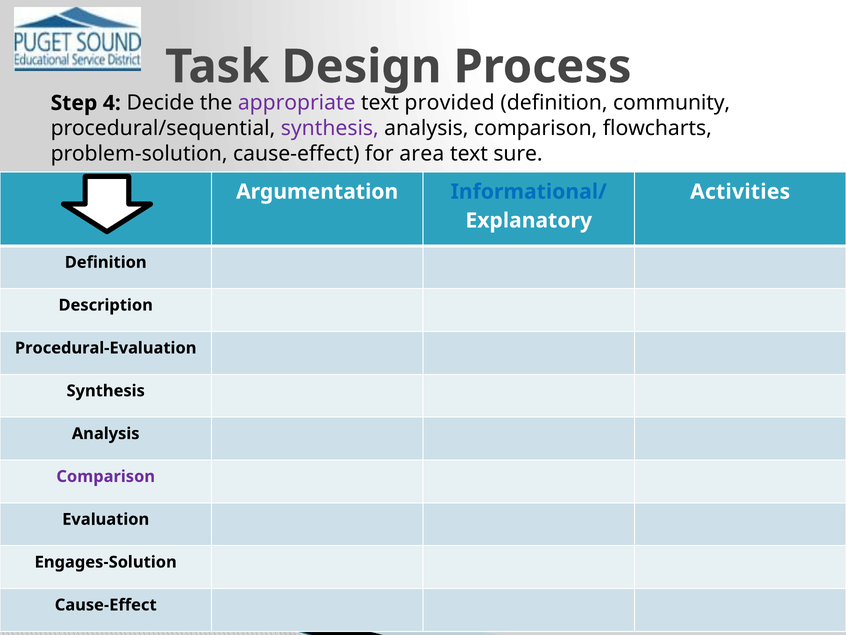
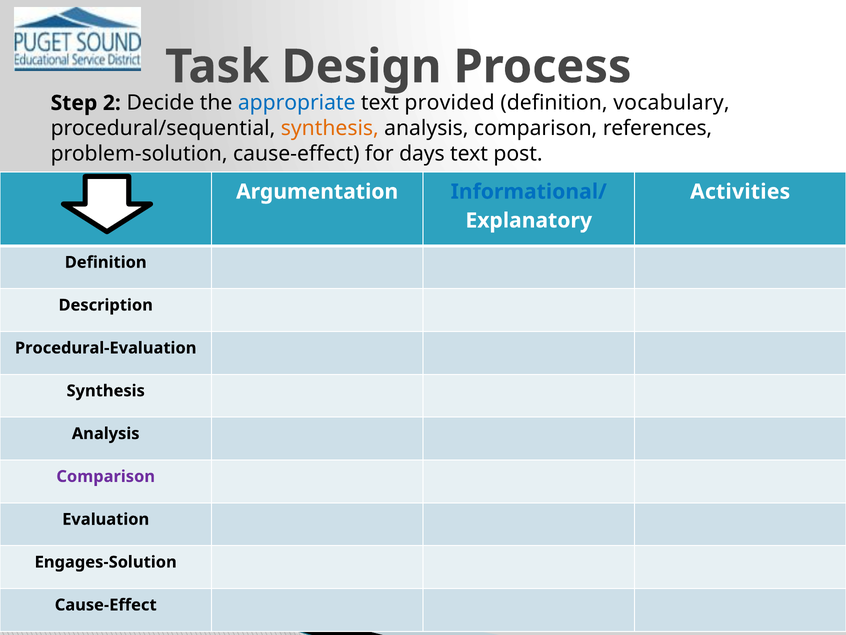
4: 4 -> 2 (112, 103)
appropriate colour: purple -> blue (297, 103)
community: community -> vocabulary (671, 103)
synthesis colour: purple -> orange (330, 128)
flowcharts: flowcharts -> references (657, 128)
area: area -> days (422, 154)
sure: sure -> post (518, 154)
